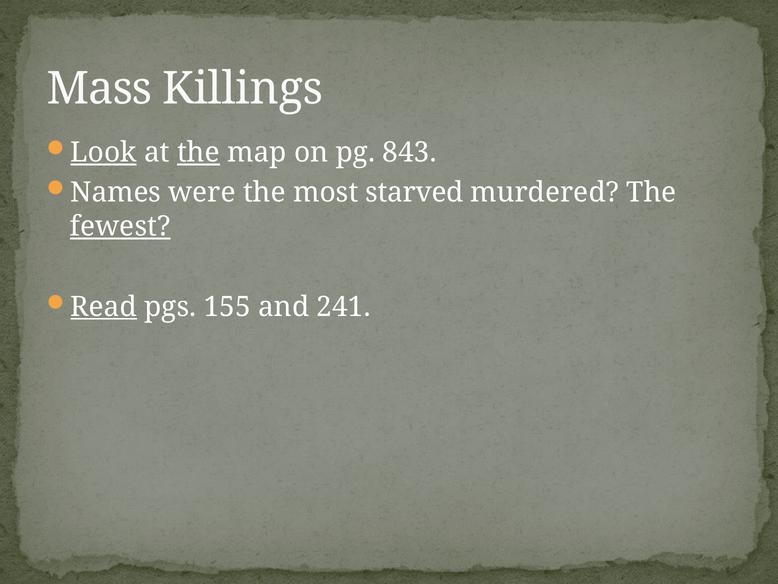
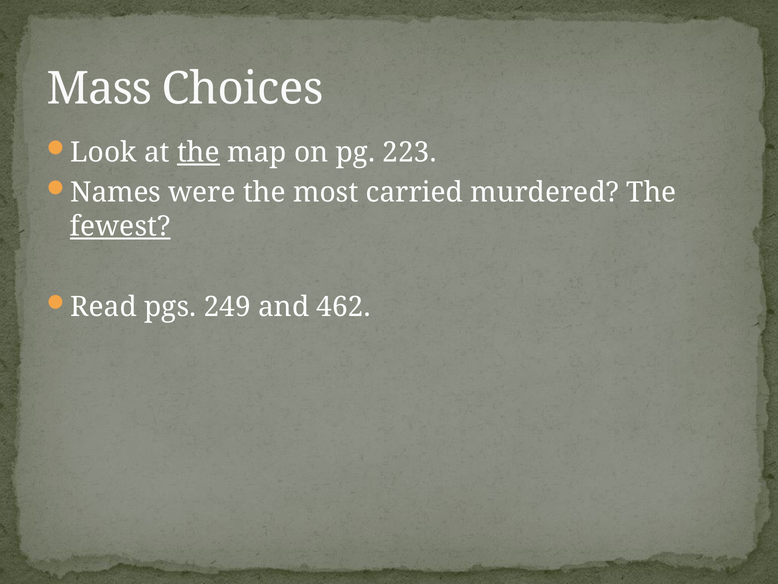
Killings: Killings -> Choices (243, 89)
Look underline: present -> none (104, 152)
843: 843 -> 223 (409, 152)
starved: starved -> carried (414, 192)
Read underline: present -> none (104, 307)
155: 155 -> 249 (227, 307)
241: 241 -> 462 (344, 307)
